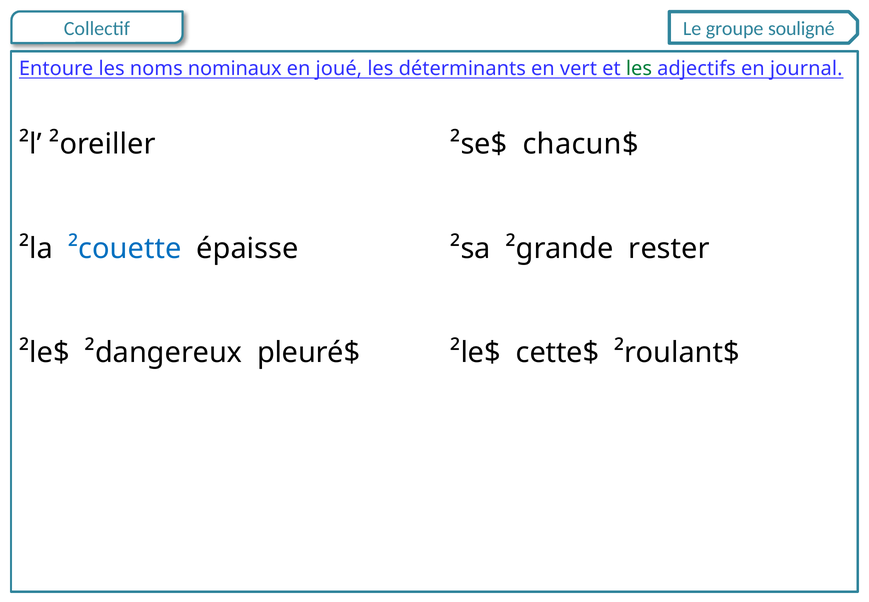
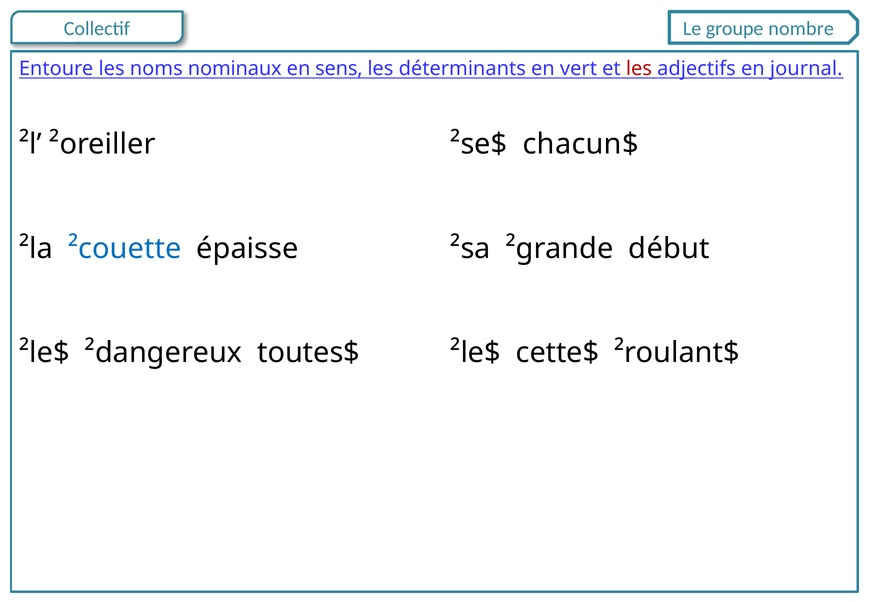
souligné: souligné -> nombre (801, 29)
joué: joué -> sens (339, 69)
les colour: green -> red (639, 69)
rester: rester -> début (669, 248)
pleuré$: pleuré$ -> toutes$ (309, 353)
